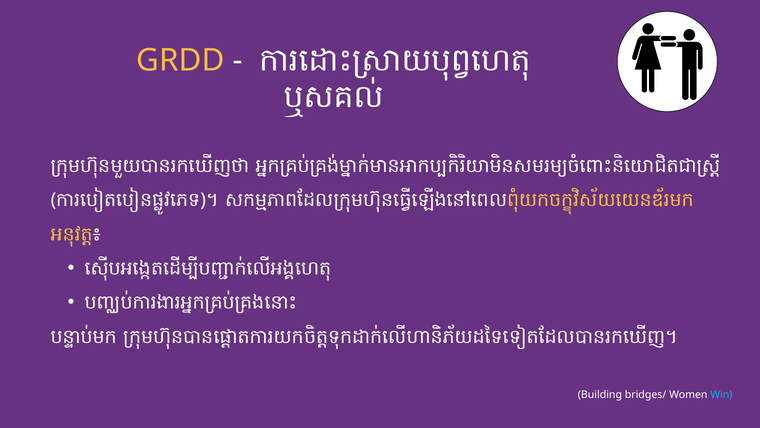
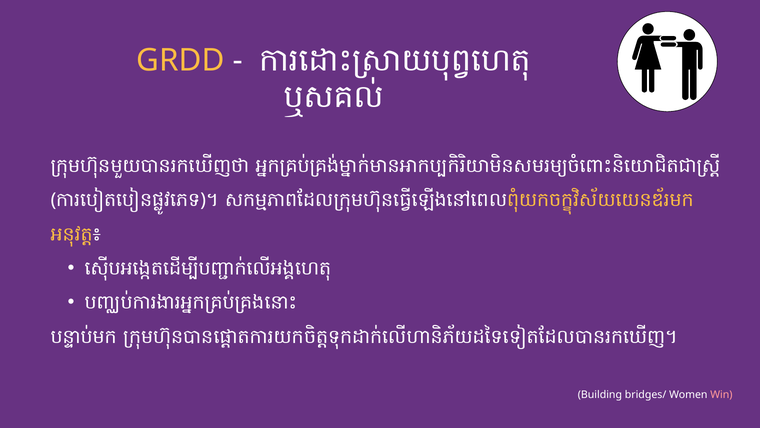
Win colour: light blue -> pink (721, 394)
